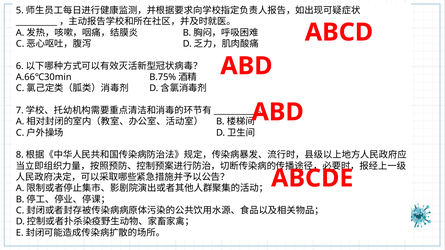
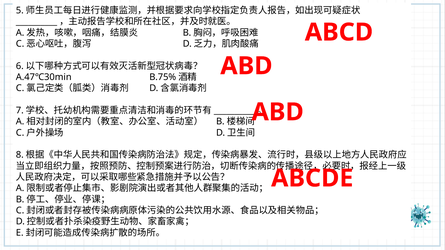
A.66℃30min: A.66℃30min -> A.47℃30min (44, 77)
